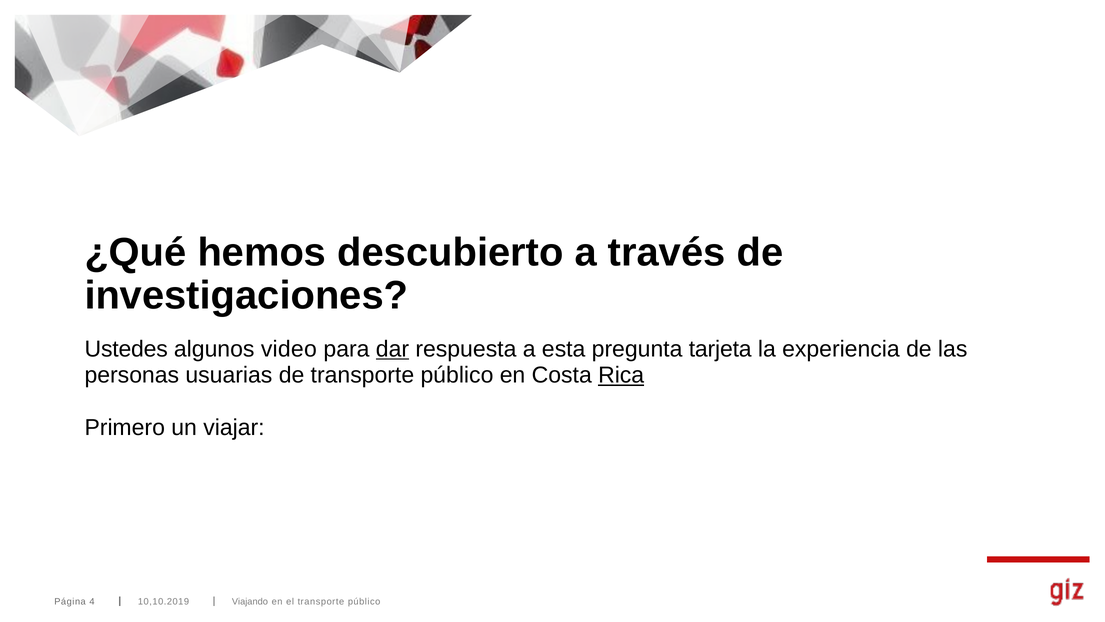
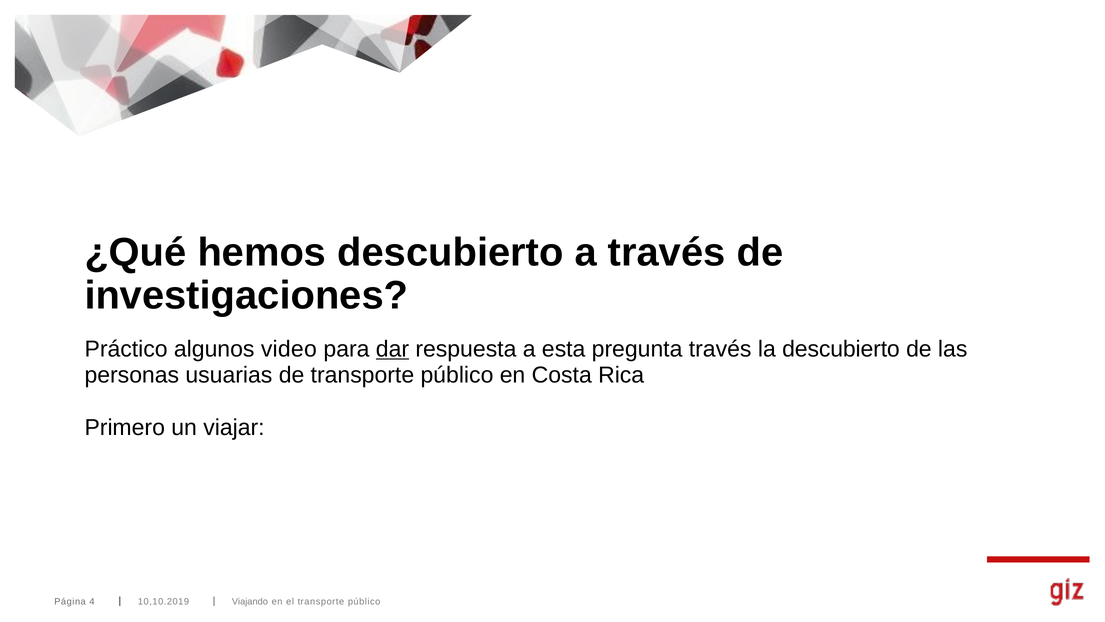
Ustedes: Ustedes -> Práctico (126, 349)
pregunta tarjeta: tarjeta -> través (720, 349)
la experiencia: experiencia -> descubierto (841, 349)
Rica underline: present -> none (621, 375)
